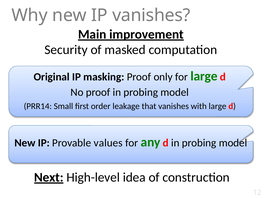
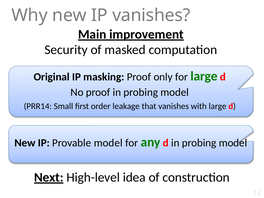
Provable values: values -> model (108, 143)
